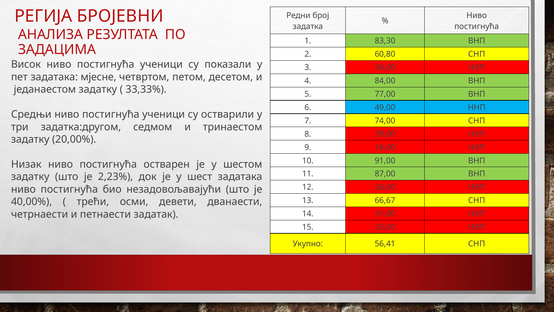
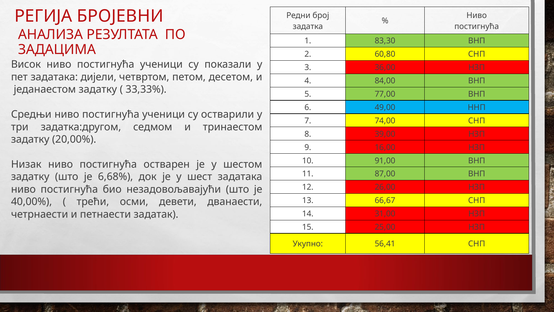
мјесне: мјесне -> дијели (99, 77)
2,23%: 2,23% -> 6,68% (116, 177)
